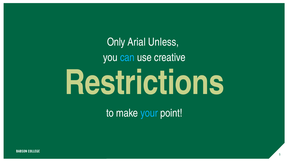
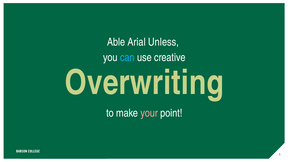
Only: Only -> Able (116, 42)
Restrictions: Restrictions -> Overwriting (144, 83)
your colour: light blue -> pink (149, 113)
